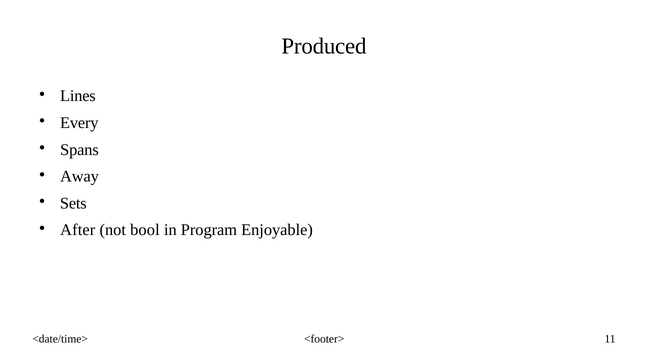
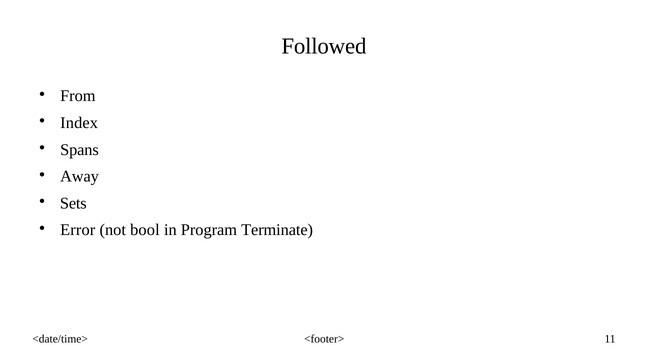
Produced: Produced -> Followed (324, 47)
Lines: Lines -> From (78, 96)
Every: Every -> Index (79, 123)
After: After -> Error (78, 230)
Enjoyable: Enjoyable -> Terminate (277, 230)
